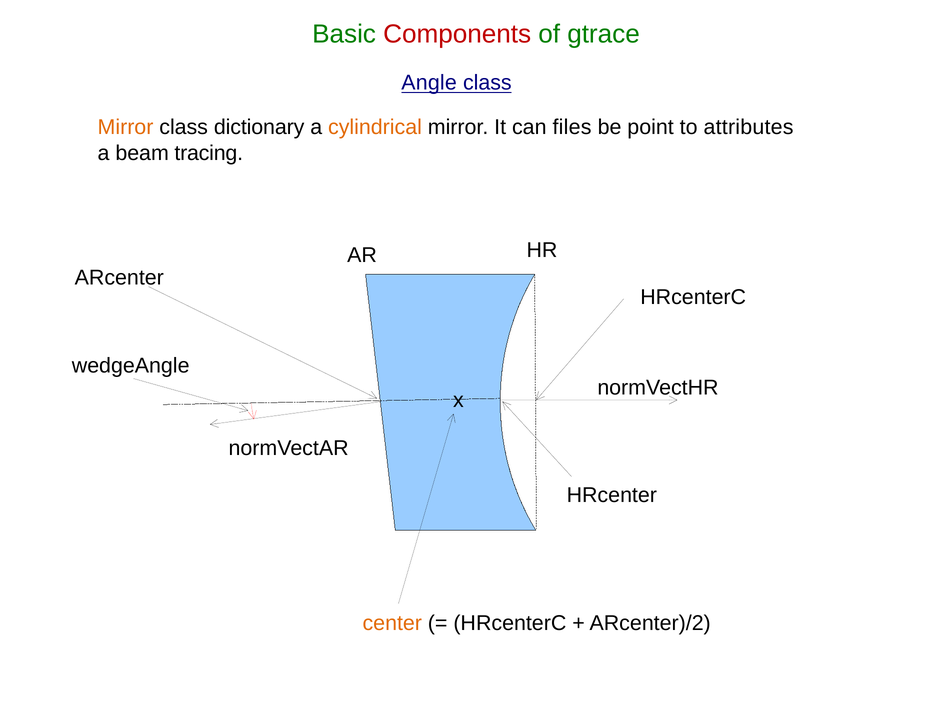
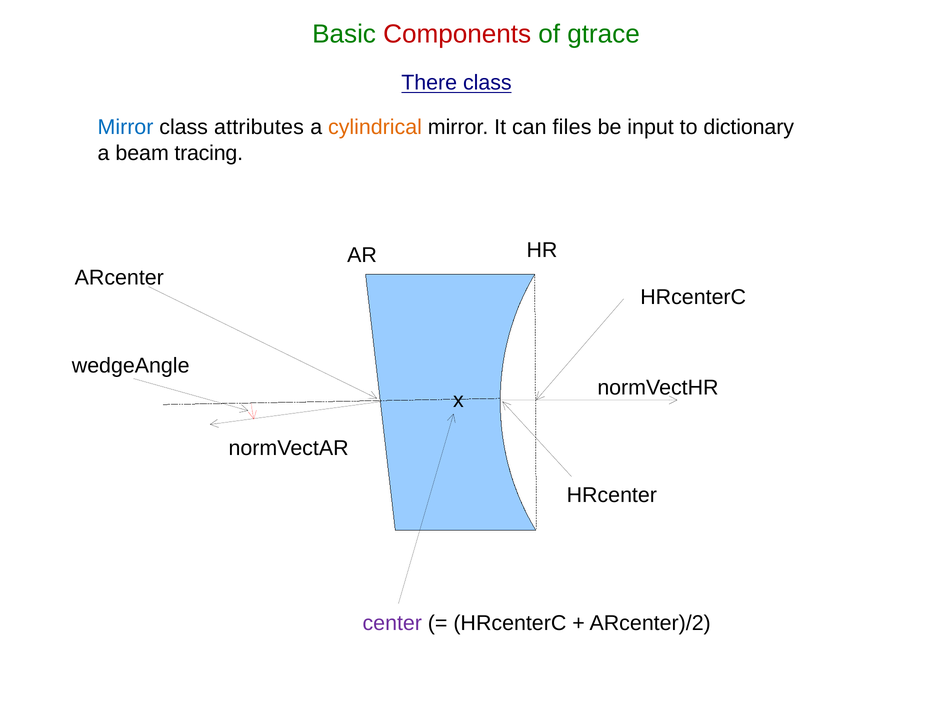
Angle: Angle -> There (429, 83)
Mirror colour: orange -> blue (125, 127)
dictionary: dictionary -> attributes (259, 127)
point: point -> input (651, 127)
attributes: attributes -> dictionary (749, 127)
center colour: orange -> purple (392, 623)
